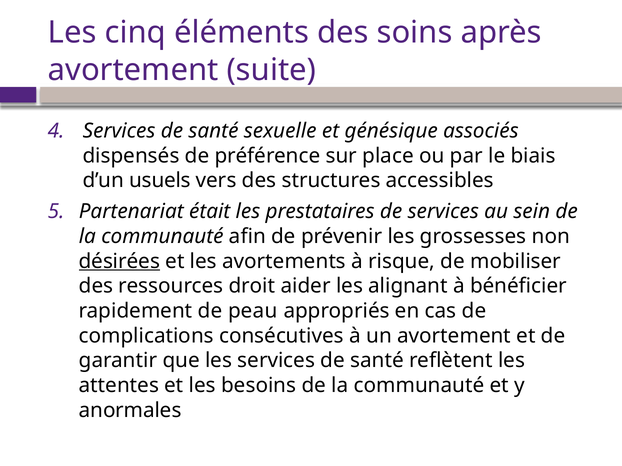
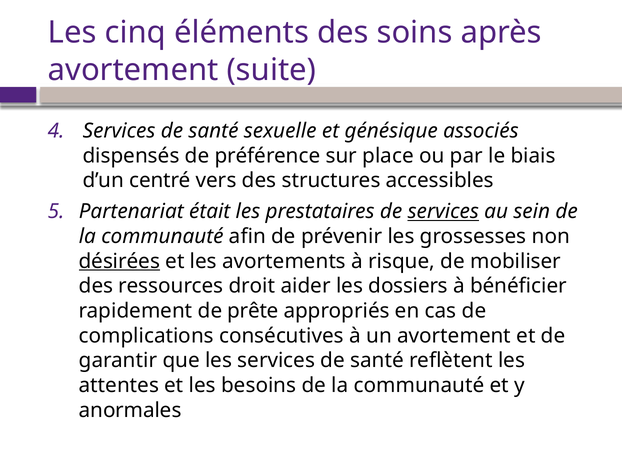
usuels: usuels -> centré (160, 181)
services underline: none -> present (443, 212)
alignant: alignant -> dossiers (408, 286)
peau: peau -> prête (253, 311)
